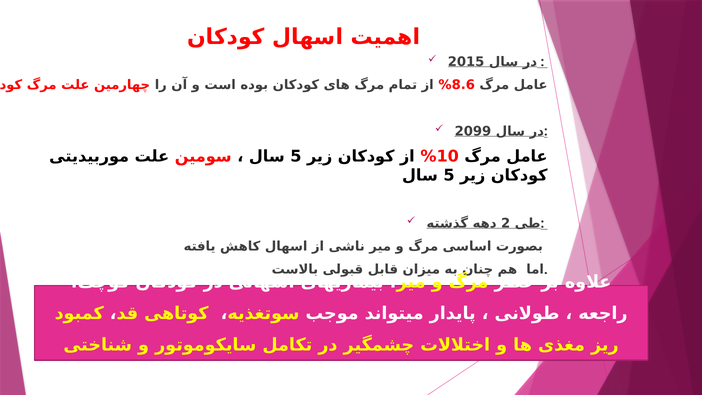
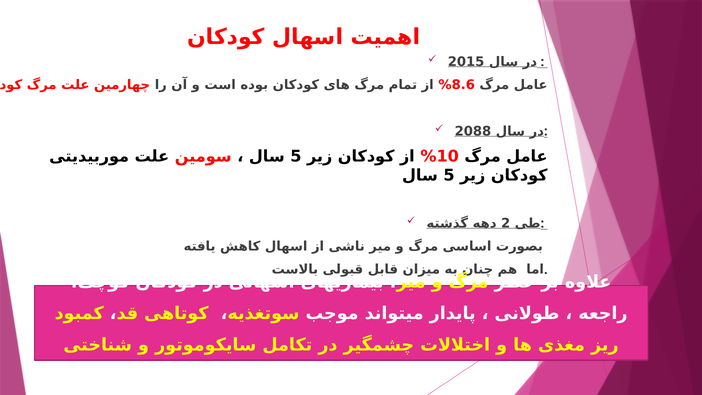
2099: 2099 -> 2088 (473, 131)
